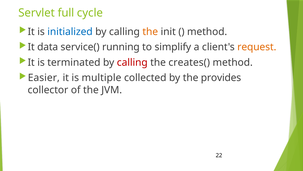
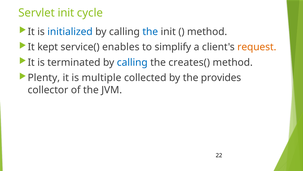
Servlet full: full -> init (66, 13)
the colour: orange -> blue (150, 32)
data: data -> kept (48, 47)
running: running -> enables (121, 47)
calling colour: red -> blue (132, 62)
Easier: Easier -> Plenty (44, 78)
